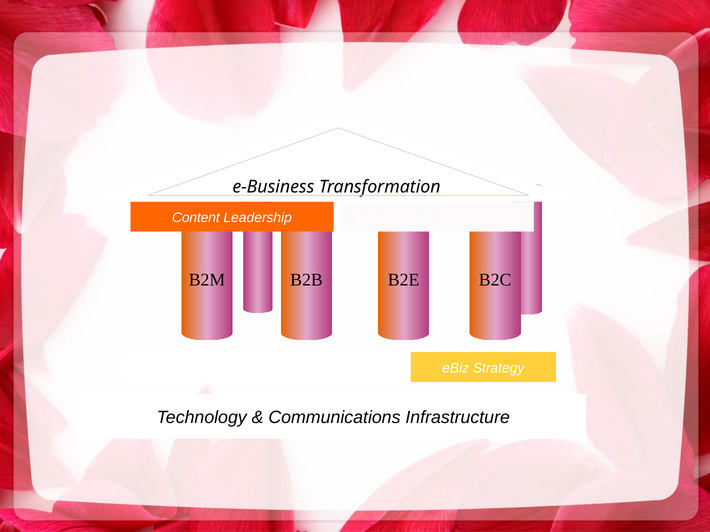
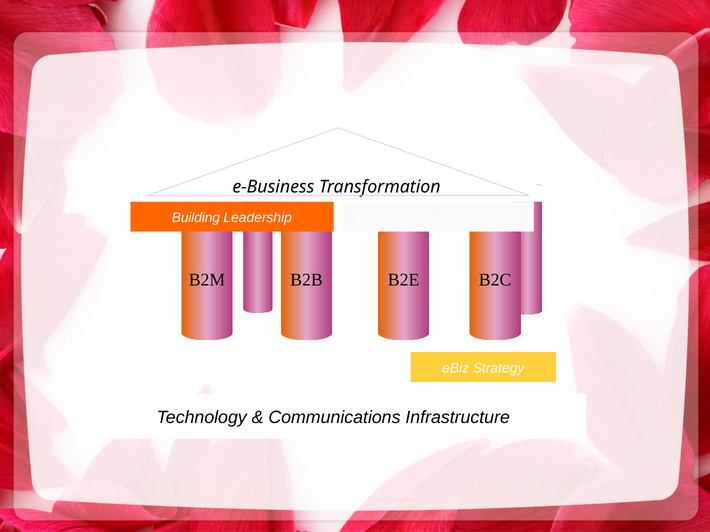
Content: Content -> Building (196, 218)
